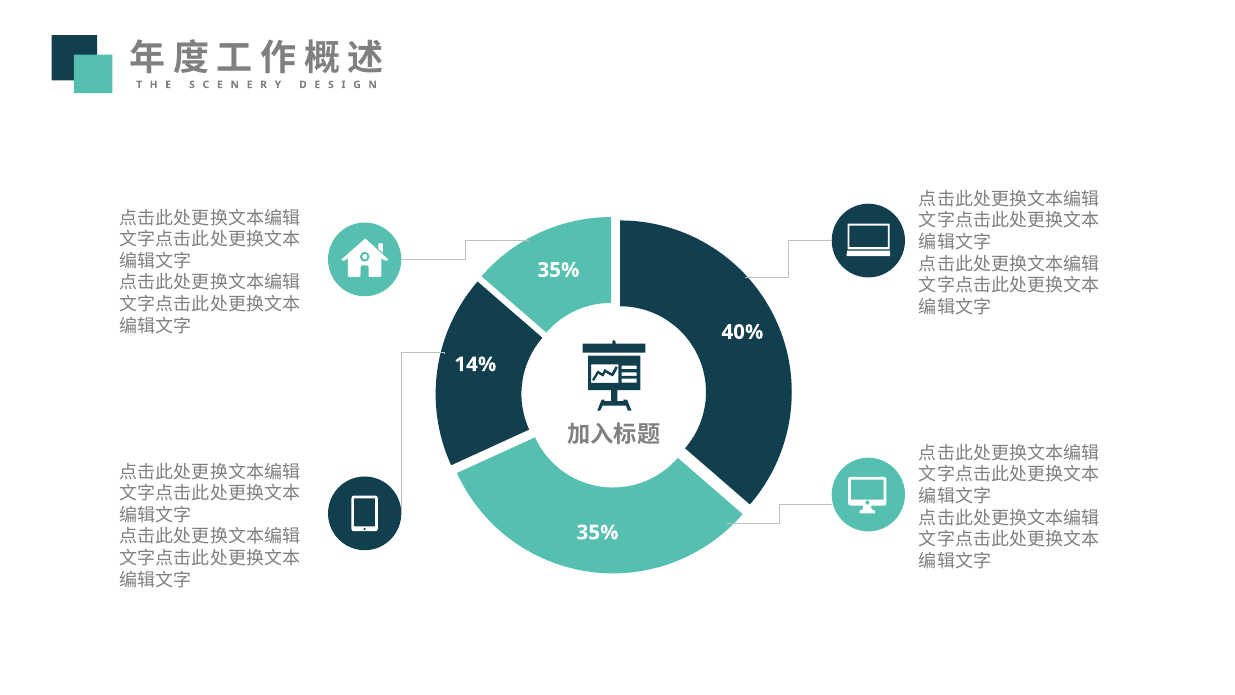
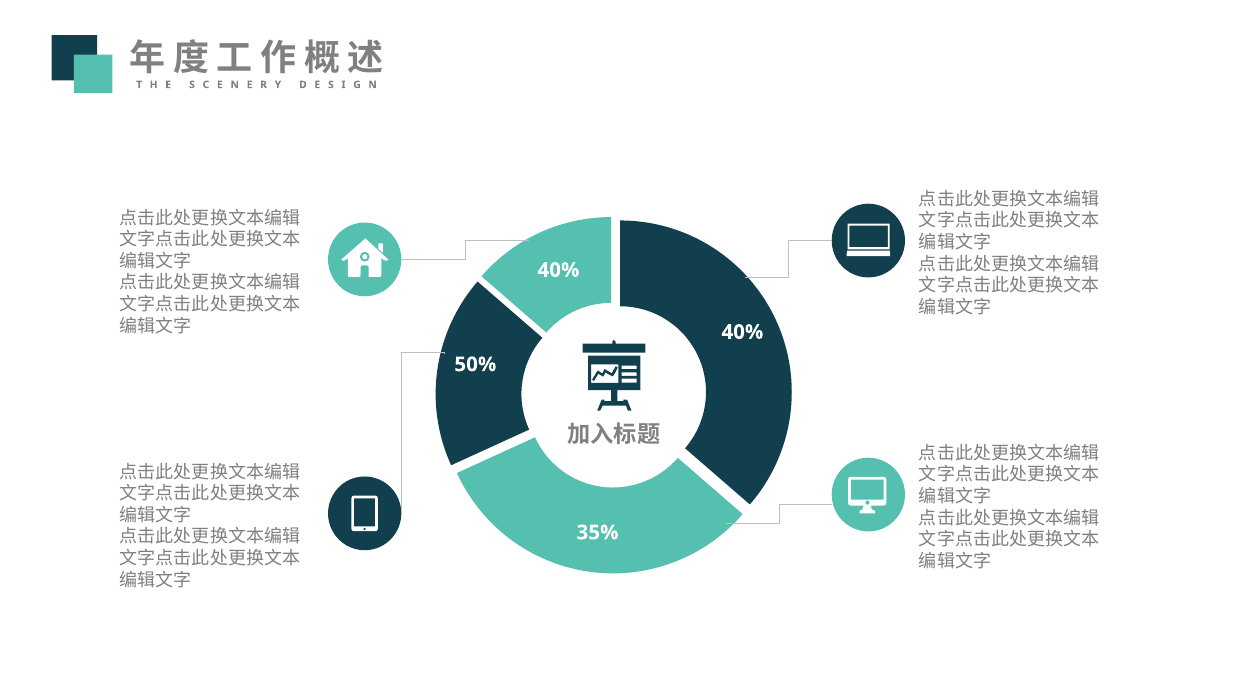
35%: 35% -> 40% (558, 270)
14%: 14% -> 50% (475, 364)
